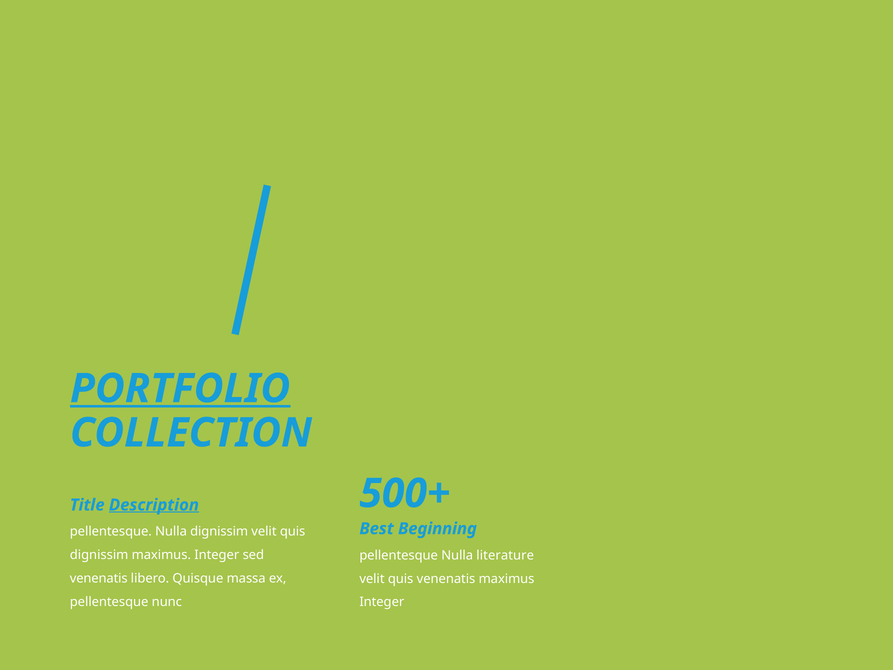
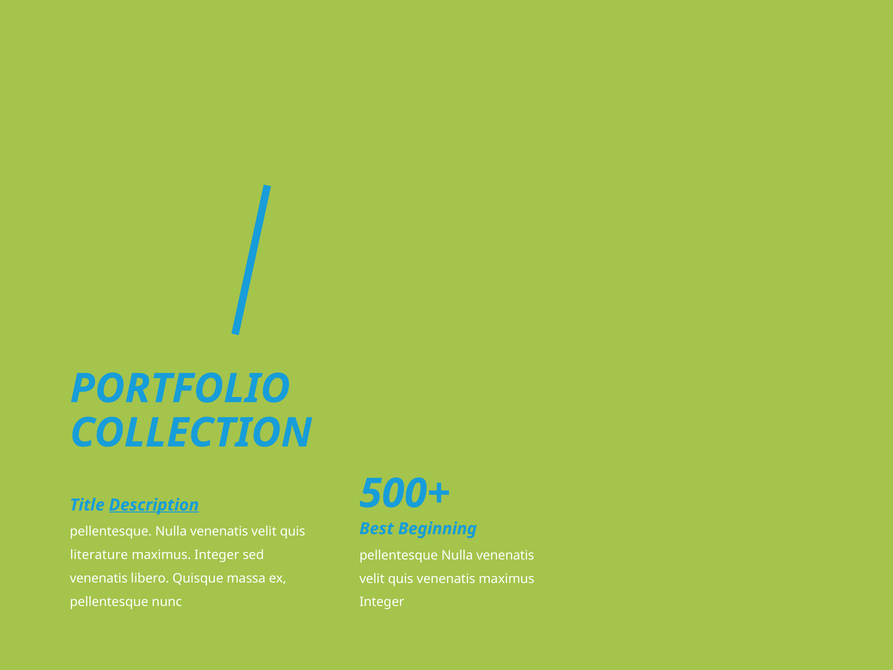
PORTFOLIO underline: present -> none (180, 389)
dignissim: dignissim -> venenatis (219, 531)
dignissim: dignissim -> literature (99, 555)
literature: literature -> venenatis (505, 555)
